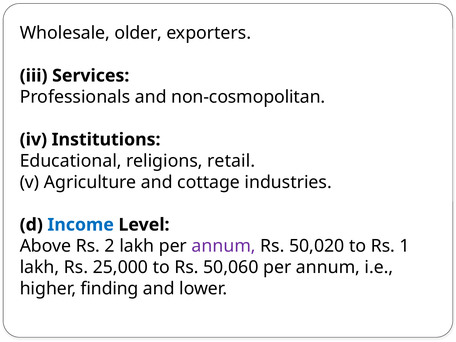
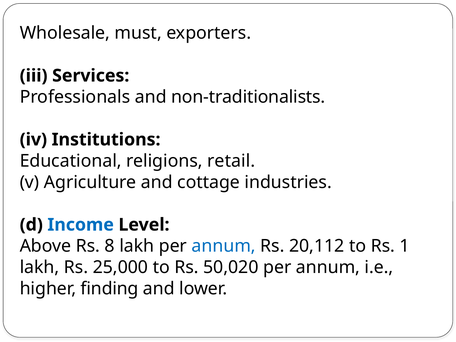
older: older -> must (138, 33)
non-cosmopolitan: non-cosmopolitan -> non-traditionalists (248, 97)
2: 2 -> 8 (110, 246)
annum colour: purple -> blue (224, 246)
50,020: 50,020 -> 20,112 (317, 246)
50,060: 50,060 -> 50,020 (231, 267)
